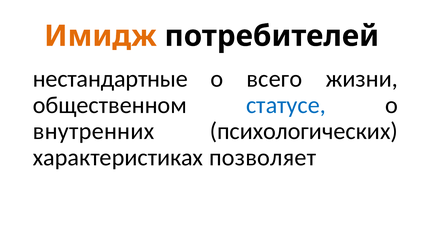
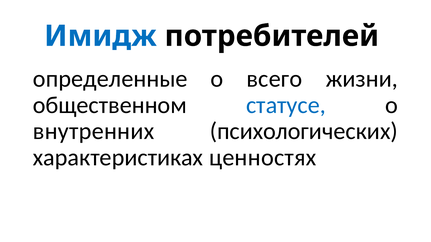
Имидж colour: orange -> blue (100, 36)
нестандартные: нестандартные -> определенные (110, 79)
позволяет: позволяет -> ценностях (263, 158)
